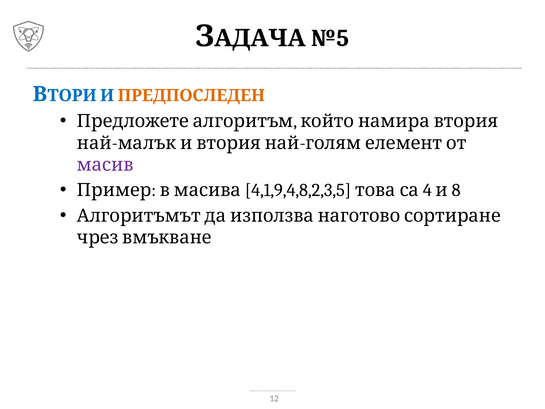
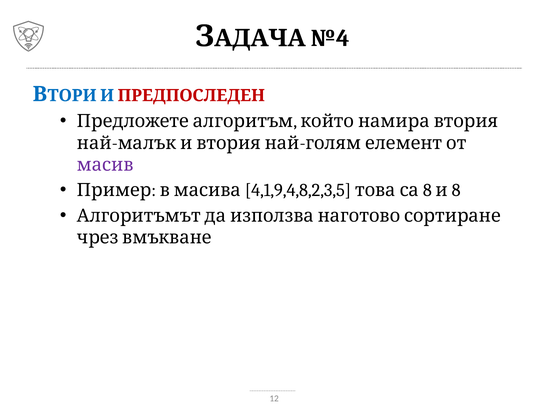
№5: №5 -> №4 (330, 38)
ПРЕДПОСЛЕДЕН colour: orange -> red (191, 95)
4,1,9,4,8,2,3,5 4: 4 -> 8 (427, 190)
